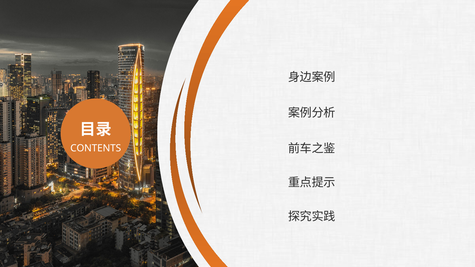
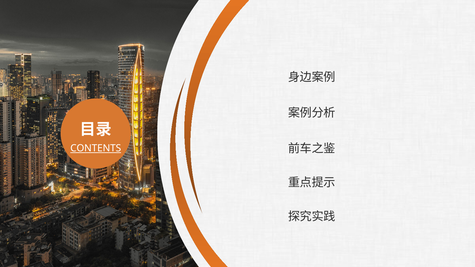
CONTENTS underline: none -> present (96, 148)
